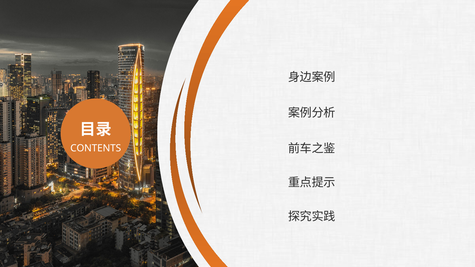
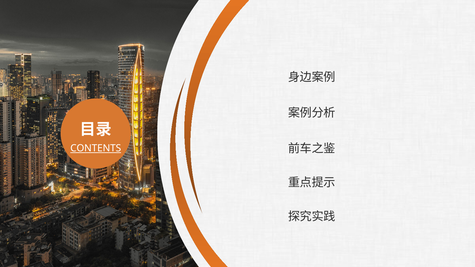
CONTENTS underline: none -> present (96, 148)
